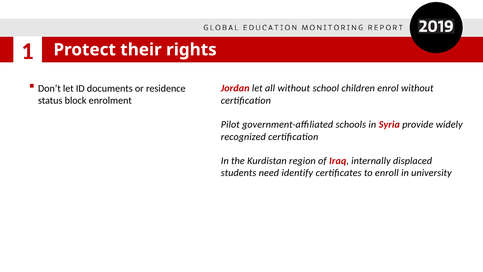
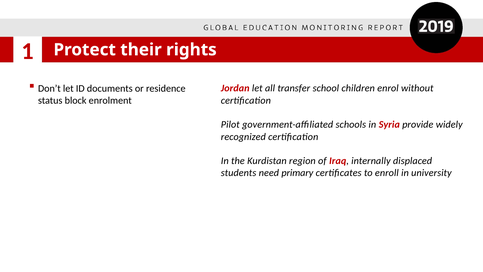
all without: without -> transfer (294, 88)
identify: identify -> primary (297, 173)
